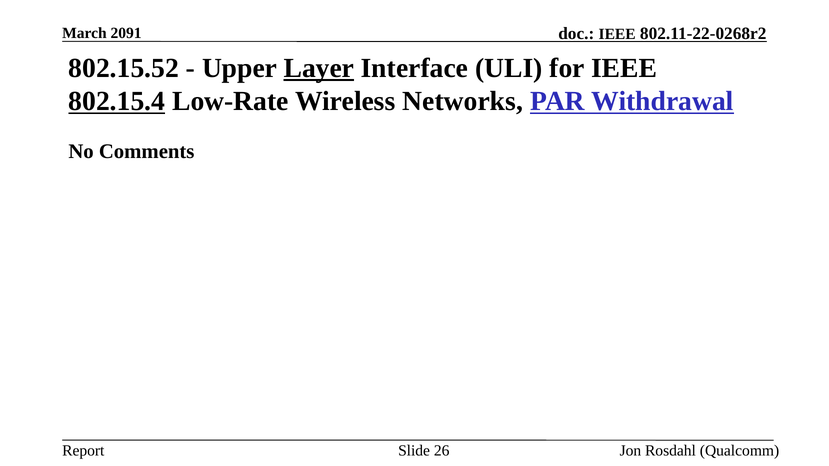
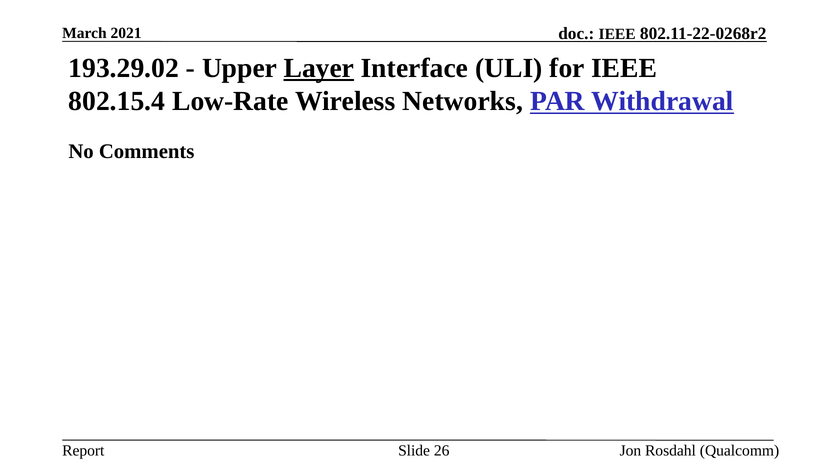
2091: 2091 -> 2021 (126, 33)
802.15.52: 802.15.52 -> 193.29.02 (124, 68)
802.15.4 underline: present -> none (117, 101)
